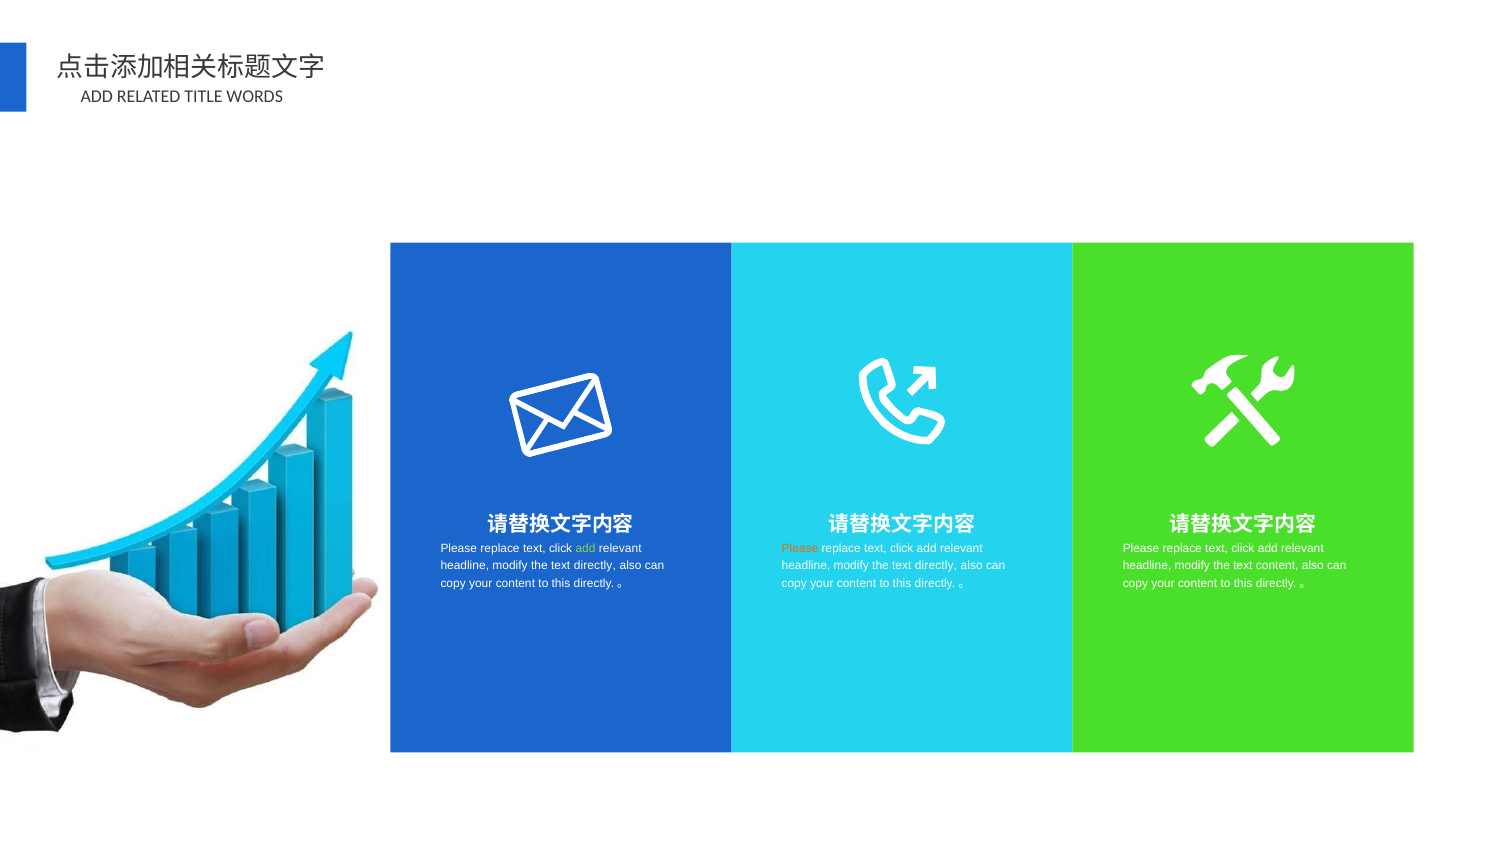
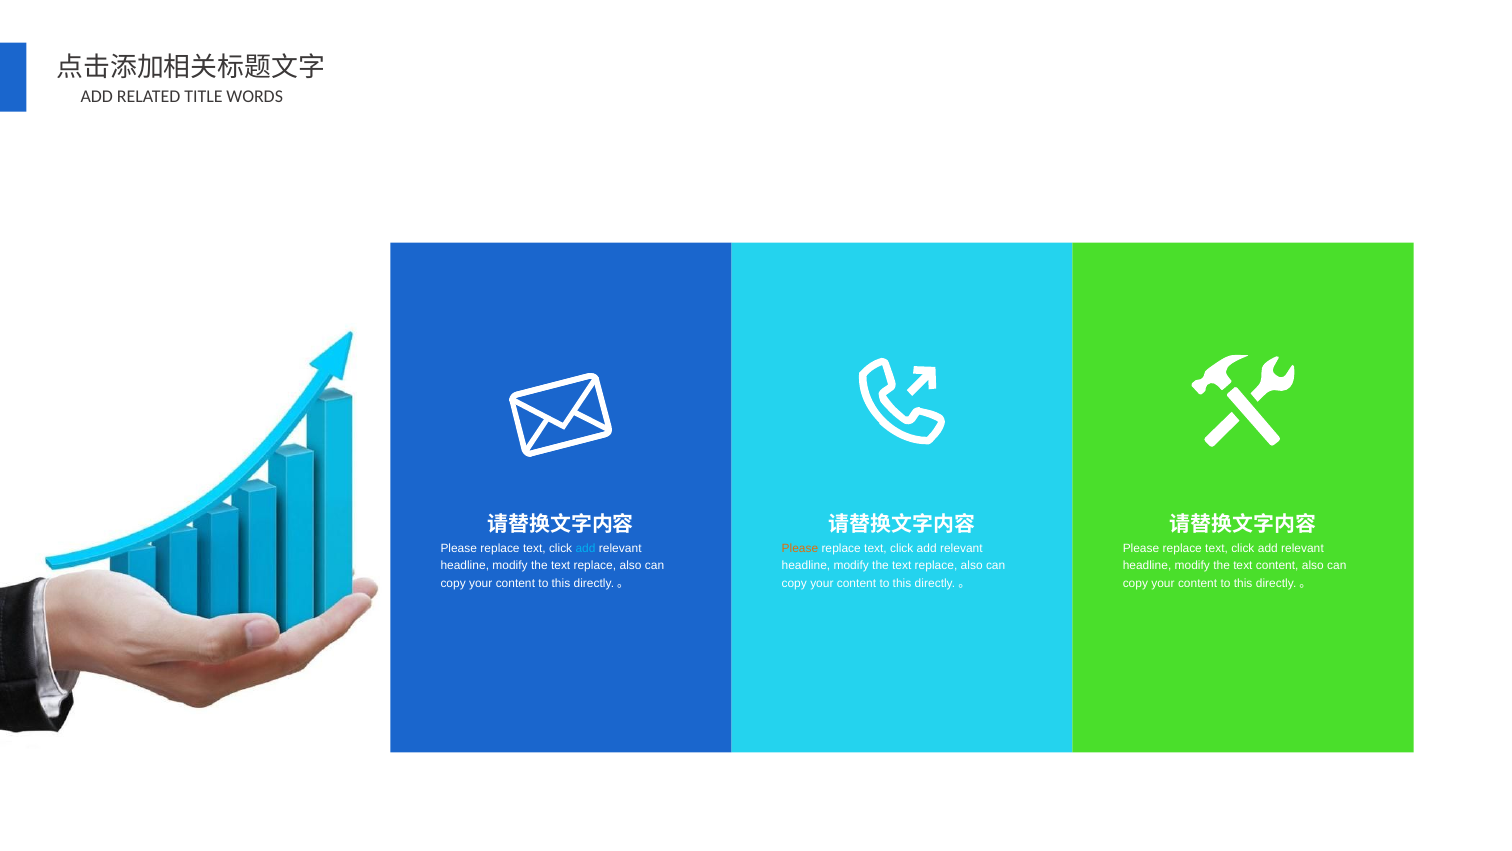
add colour: light green -> light blue (586, 549)
directly: directly -> replace (595, 566)
directly: directly -> replace (936, 566)
